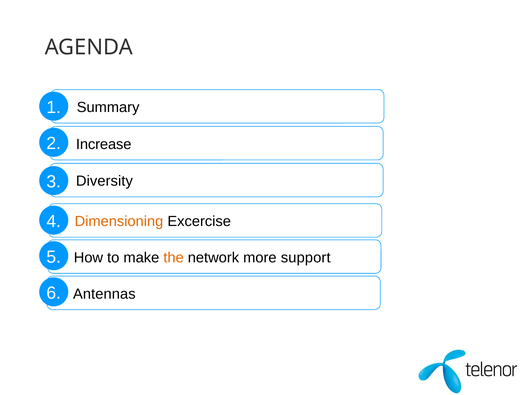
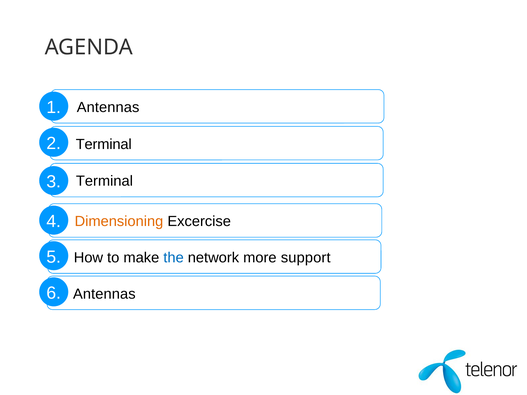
Summary: Summary -> Antennas (108, 107)
Increase: Increase -> Terminal (104, 144)
Diversity: Diversity -> Terminal (104, 181)
the colour: orange -> blue (174, 258)
